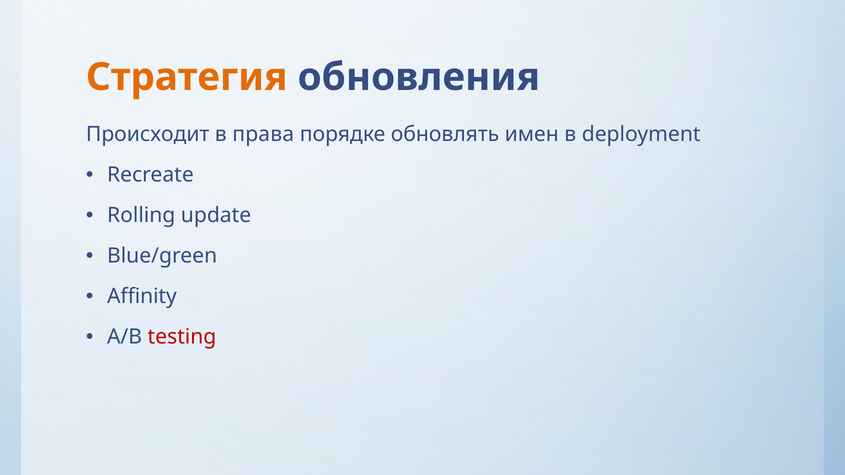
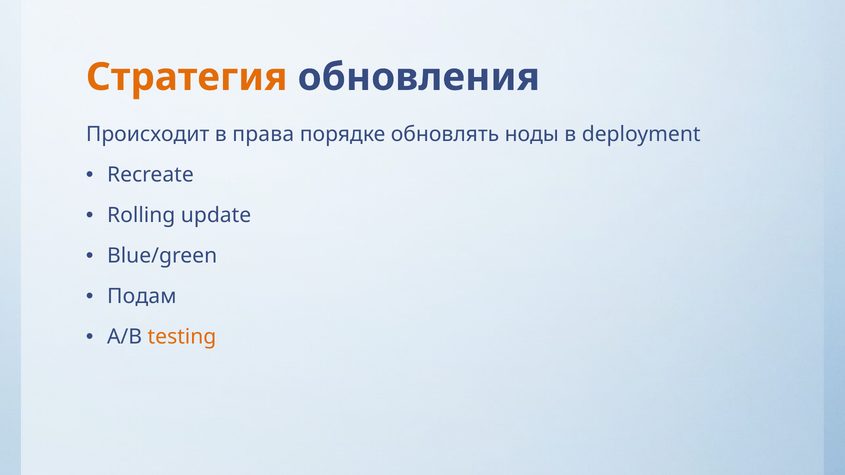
имен: имен -> ноды (532, 134)
Affinity: Affinity -> Подам (142, 297)
testing colour: red -> orange (182, 337)
